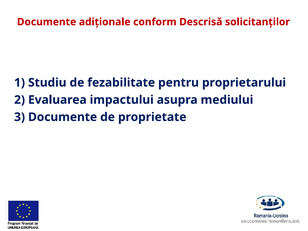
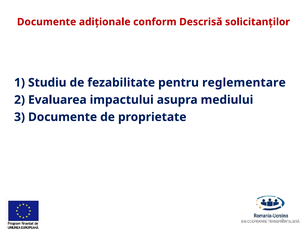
proprietarului: proprietarului -> reglementare (244, 83)
